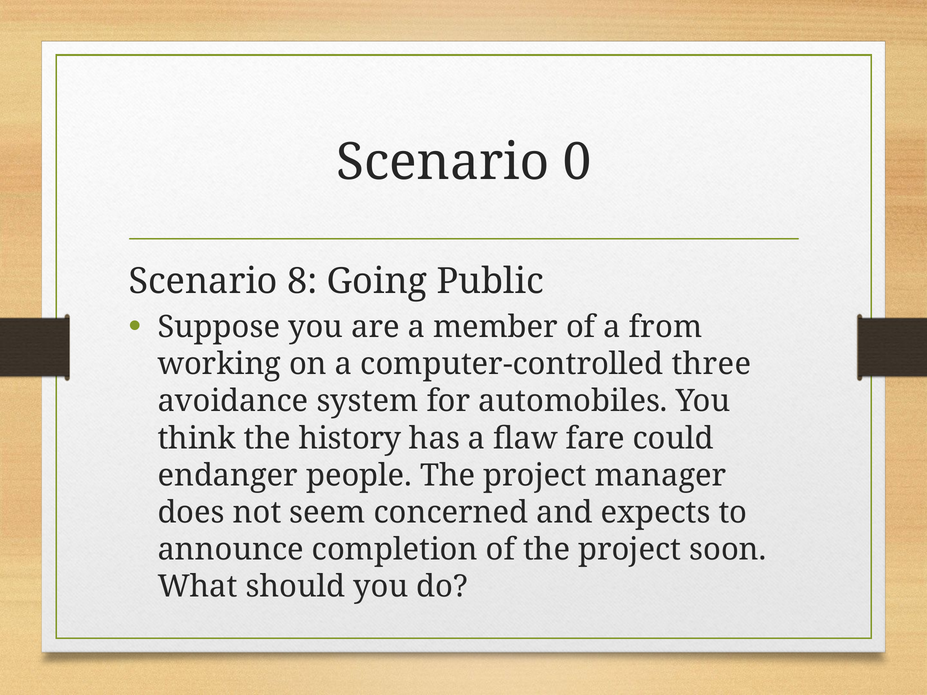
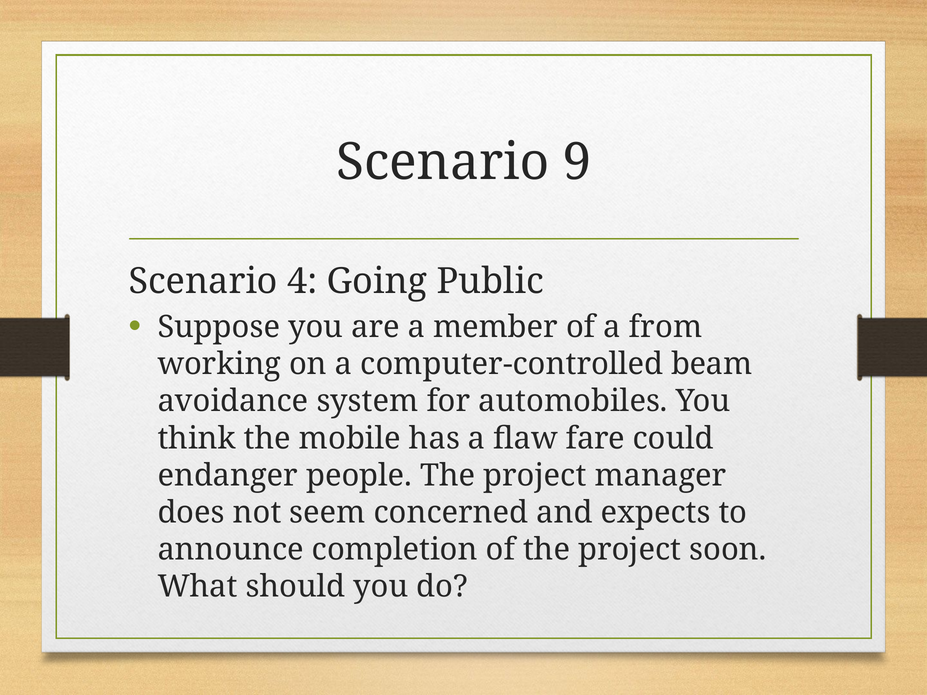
0: 0 -> 9 (577, 162)
8: 8 -> 4 (302, 281)
three: three -> beam (712, 364)
history: history -> mobile (350, 438)
